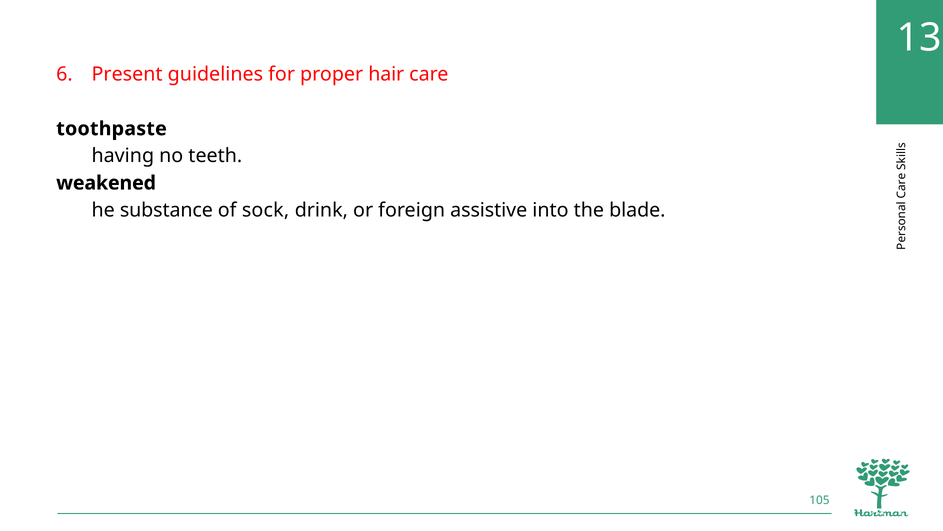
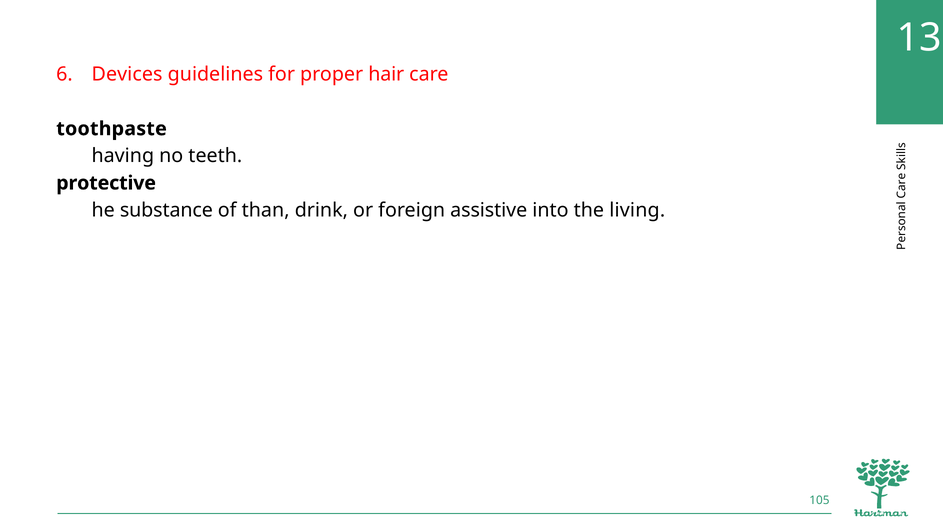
Present: Present -> Devices (127, 74)
weakened: weakened -> protective (106, 183)
sock: sock -> than (266, 210)
blade: blade -> living (637, 210)
